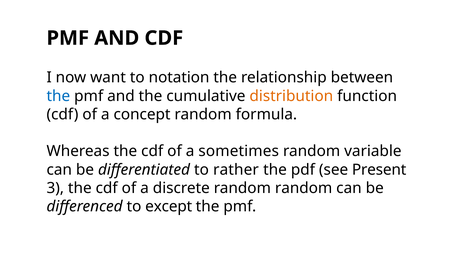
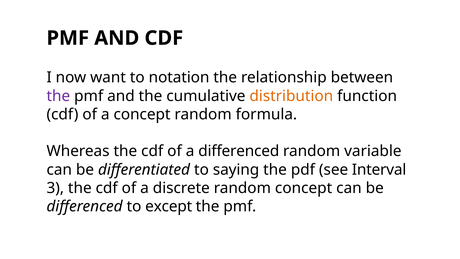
the colour: blue -> purple (58, 96)
a sometimes: sometimes -> differenced (239, 151)
rather: rather -> saying (236, 170)
Present: Present -> Interval (379, 170)
random random: random -> concept (304, 188)
